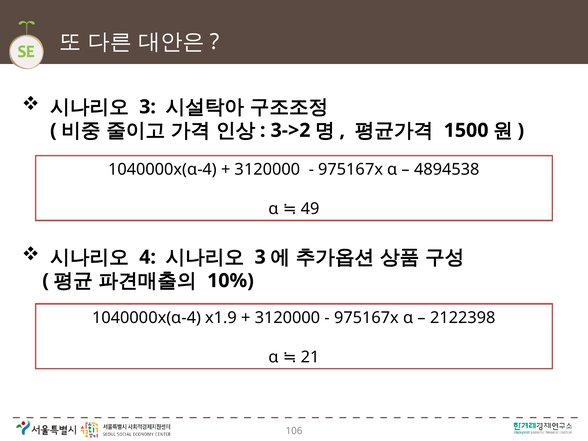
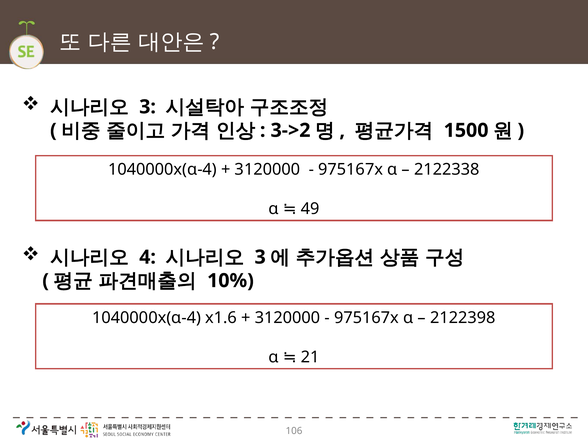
4894538: 4894538 -> 2122338 (447, 170)
x1.9: x1.9 -> x1.6 (221, 318)
